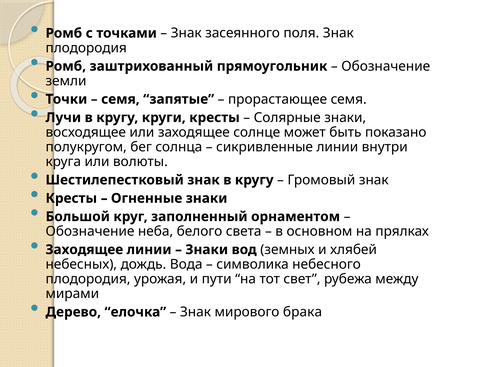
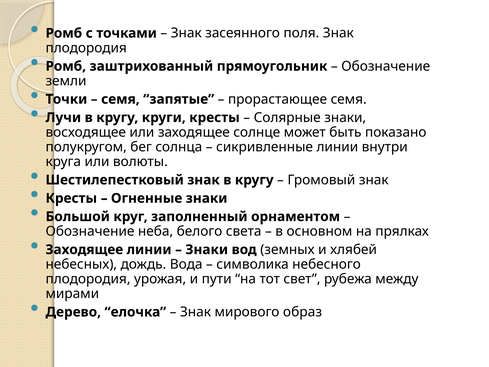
брака: брака -> образ (303, 312)
